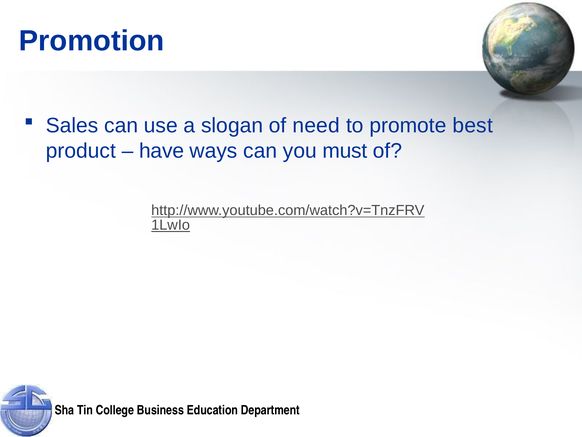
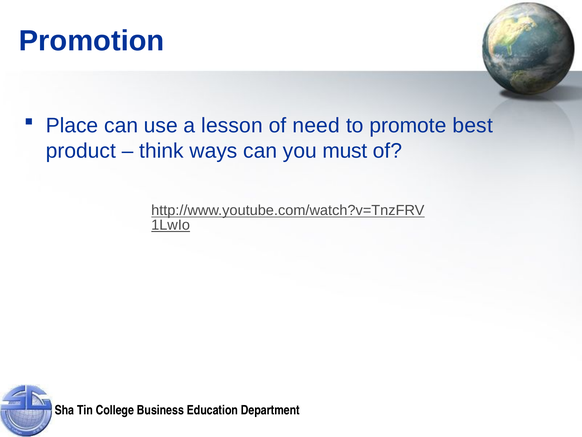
Sales: Sales -> Place (72, 125)
slogan: slogan -> lesson (232, 125)
have: have -> think (161, 151)
